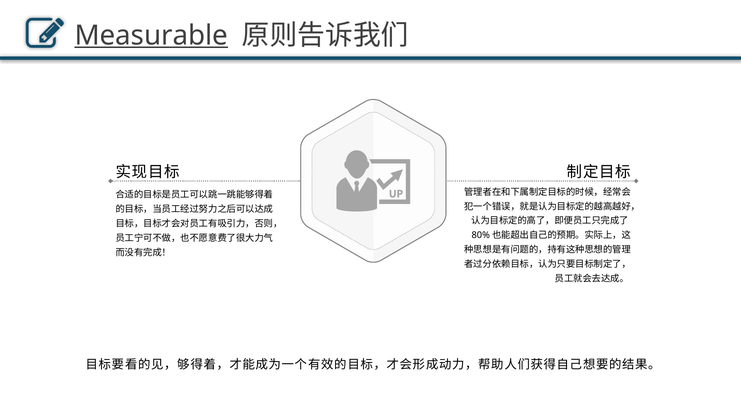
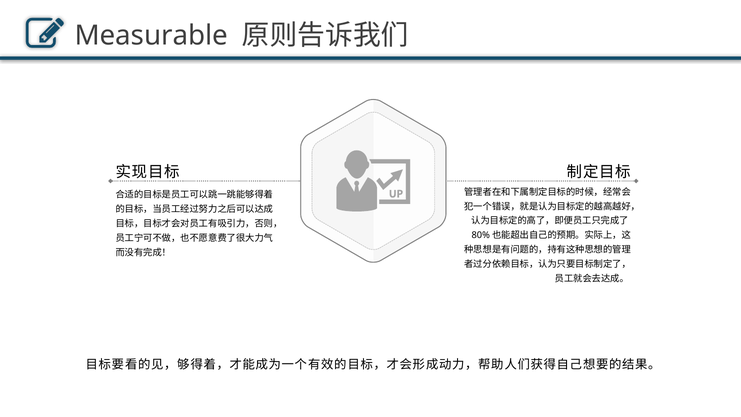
Measurable underline: present -> none (151, 35)
